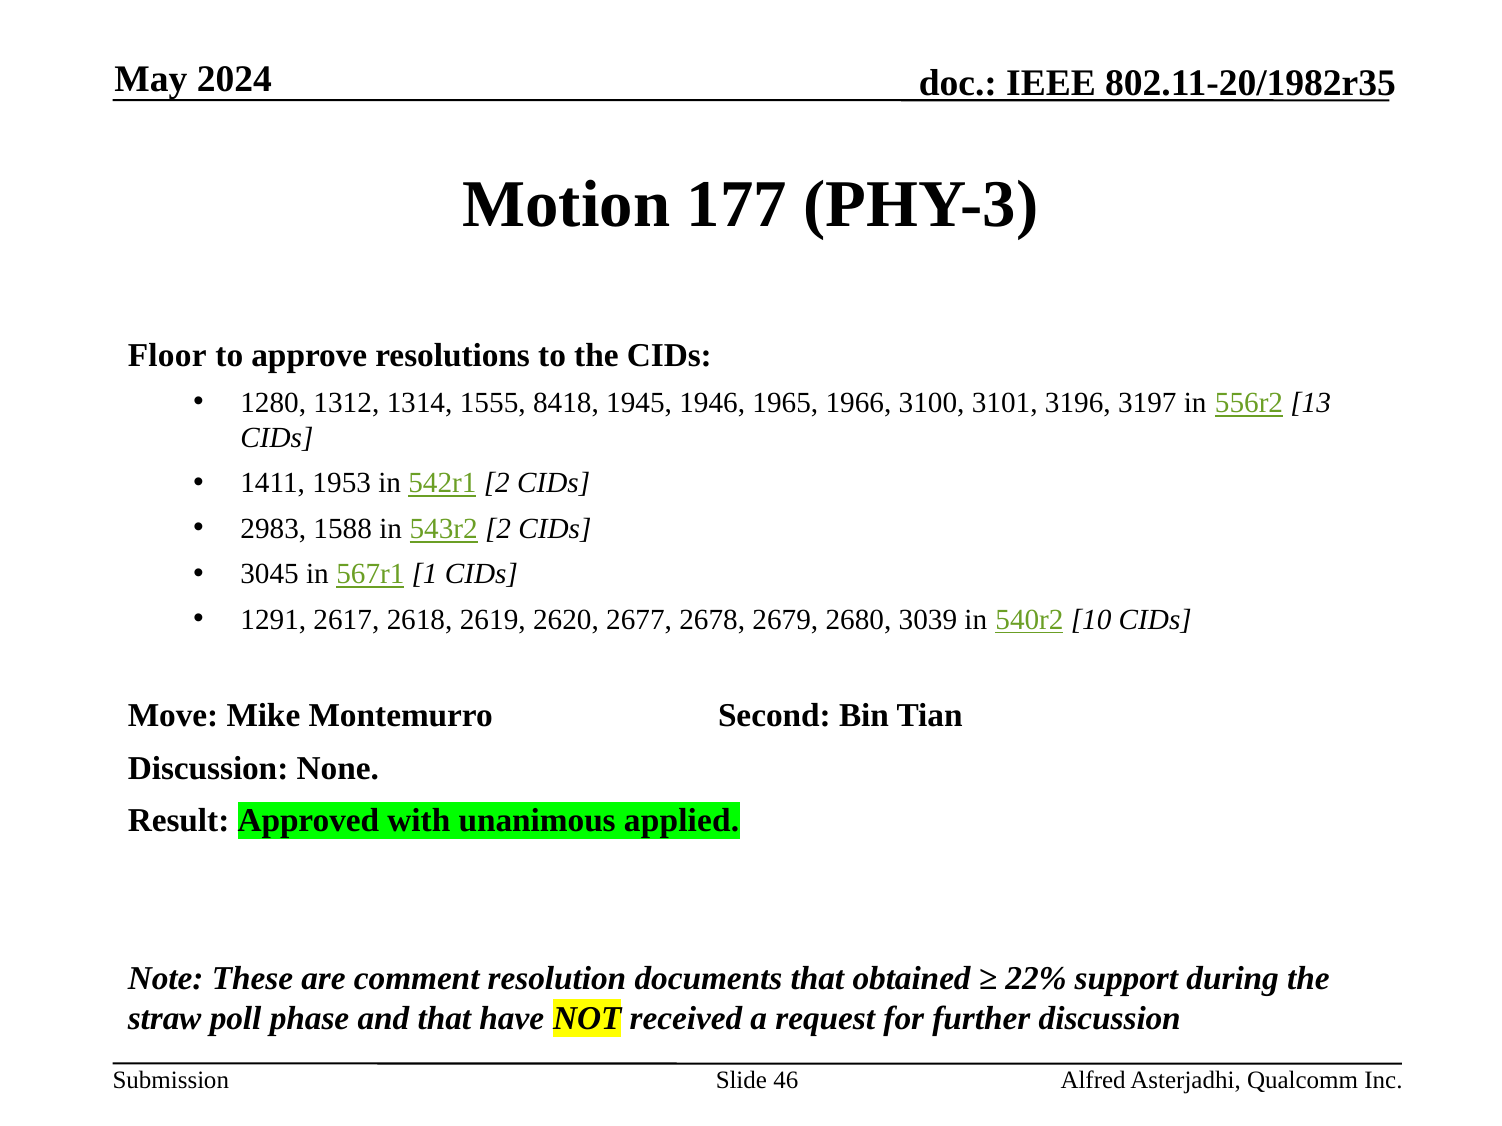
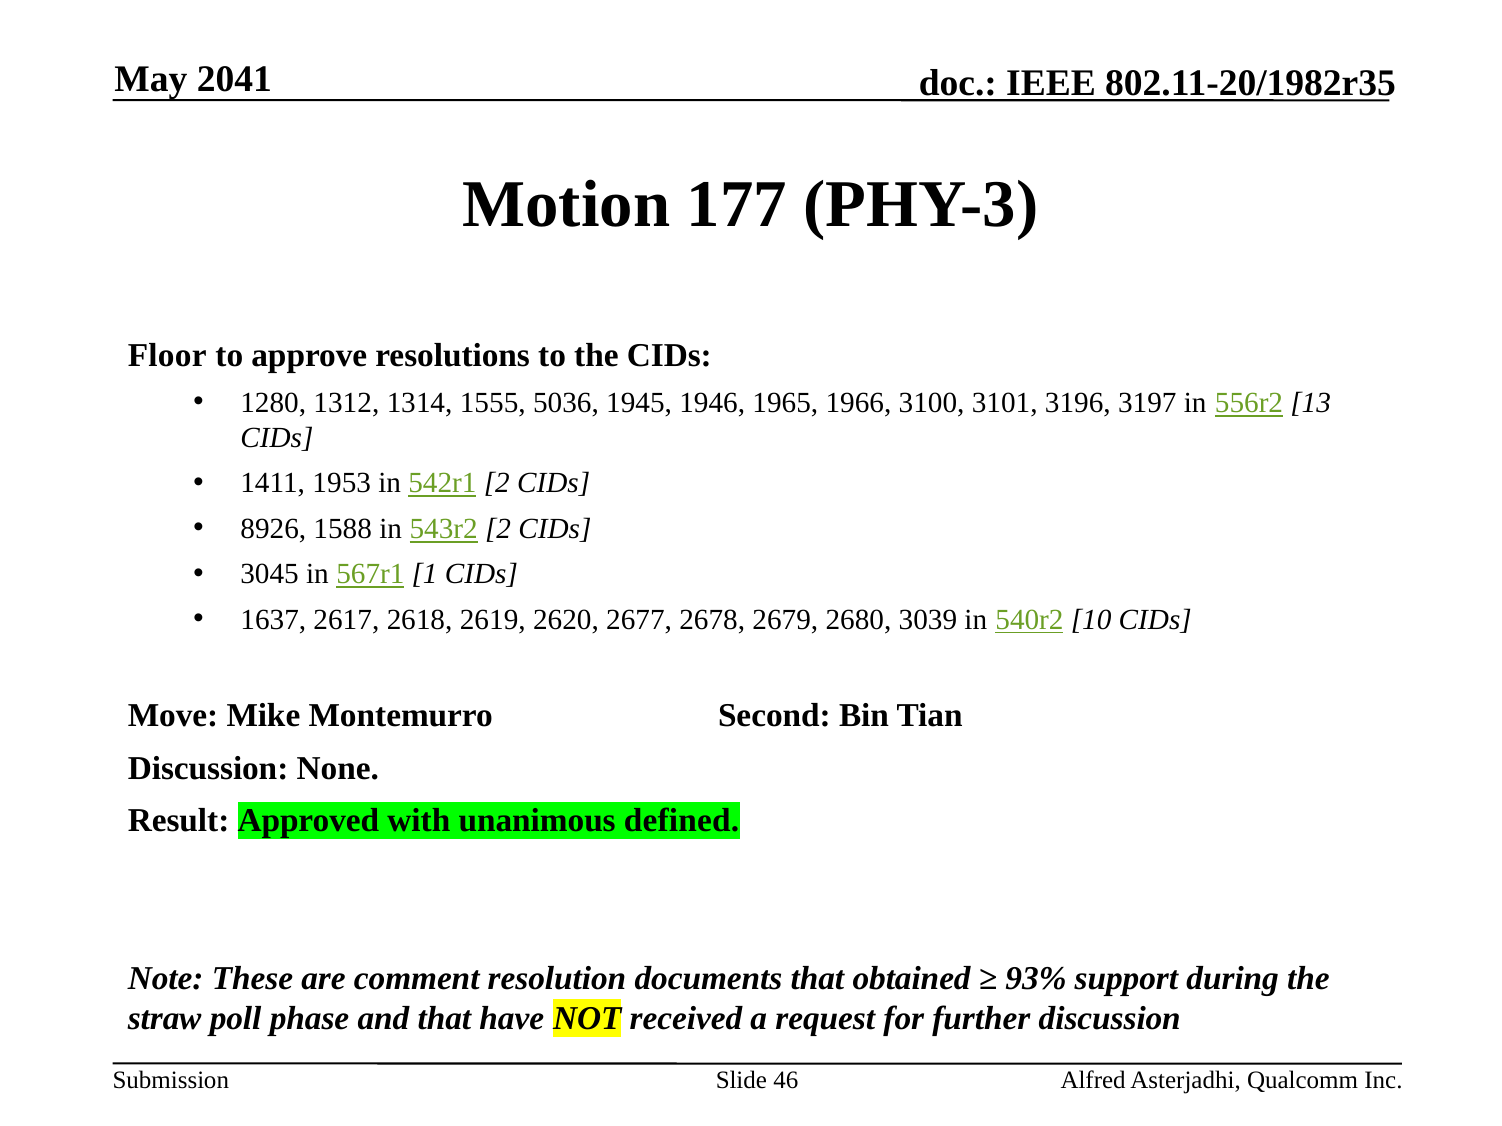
2024: 2024 -> 2041 (234, 80)
8418: 8418 -> 5036 (566, 403)
2983: 2983 -> 8926 (273, 529)
1291: 1291 -> 1637 (273, 620)
applied: applied -> defined (682, 821)
22%: 22% -> 93% (1036, 979)
